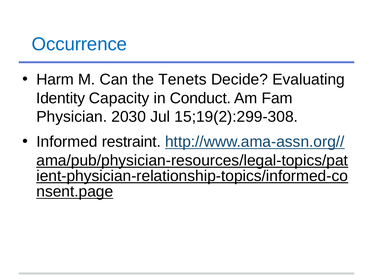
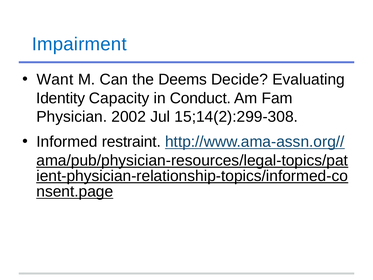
Occurrence: Occurrence -> Impairment (79, 44)
Harm: Harm -> Want (55, 79)
Tenets: Tenets -> Deems (183, 79)
2030: 2030 -> 2002 (129, 117)
15;19(2):299-308: 15;19(2):299-308 -> 15;14(2):299-308 (236, 117)
